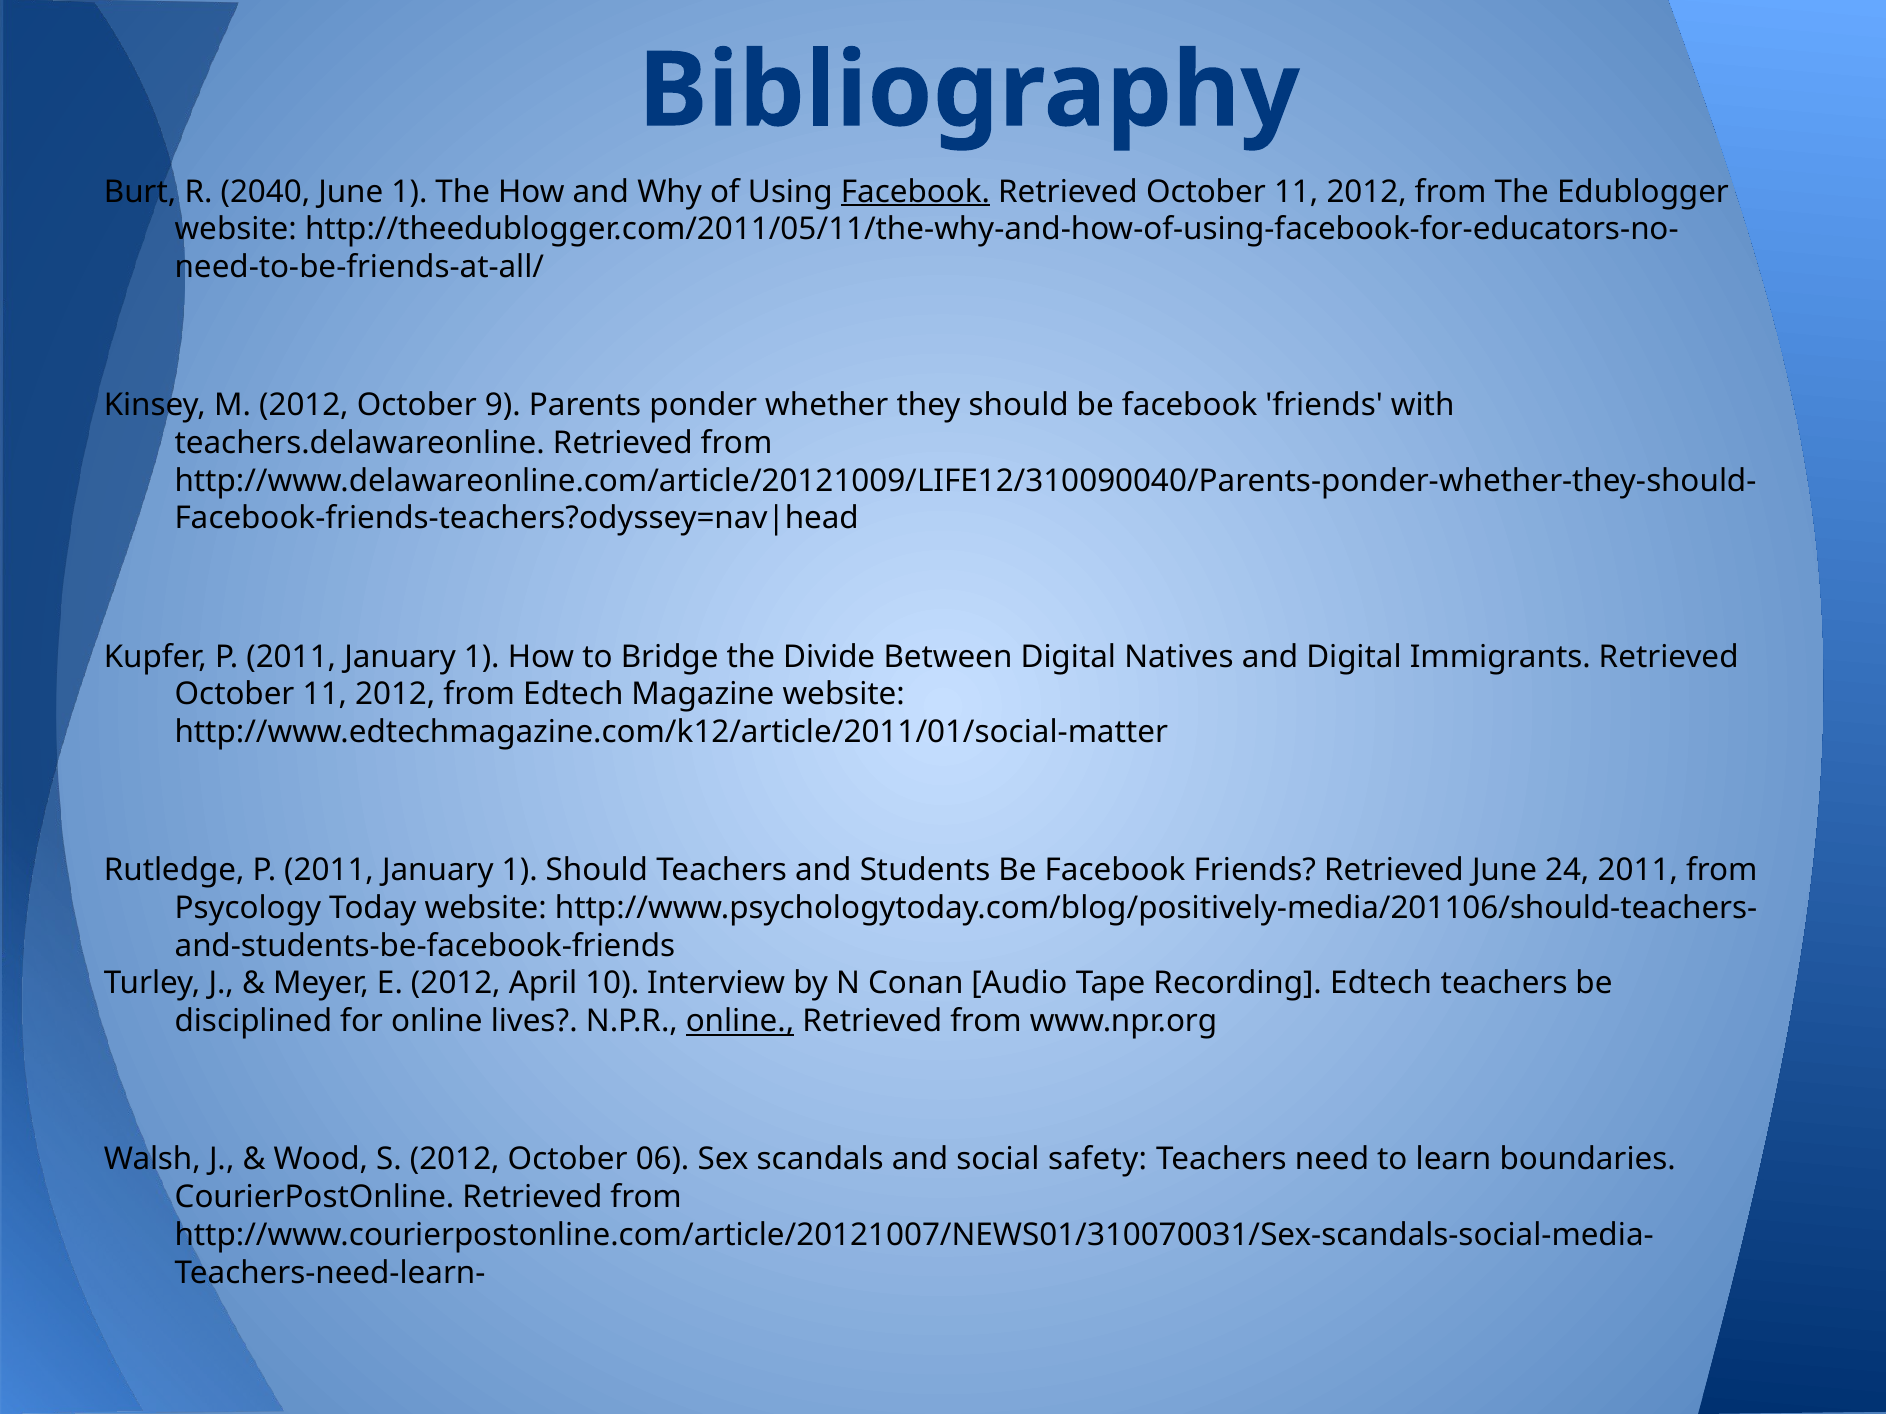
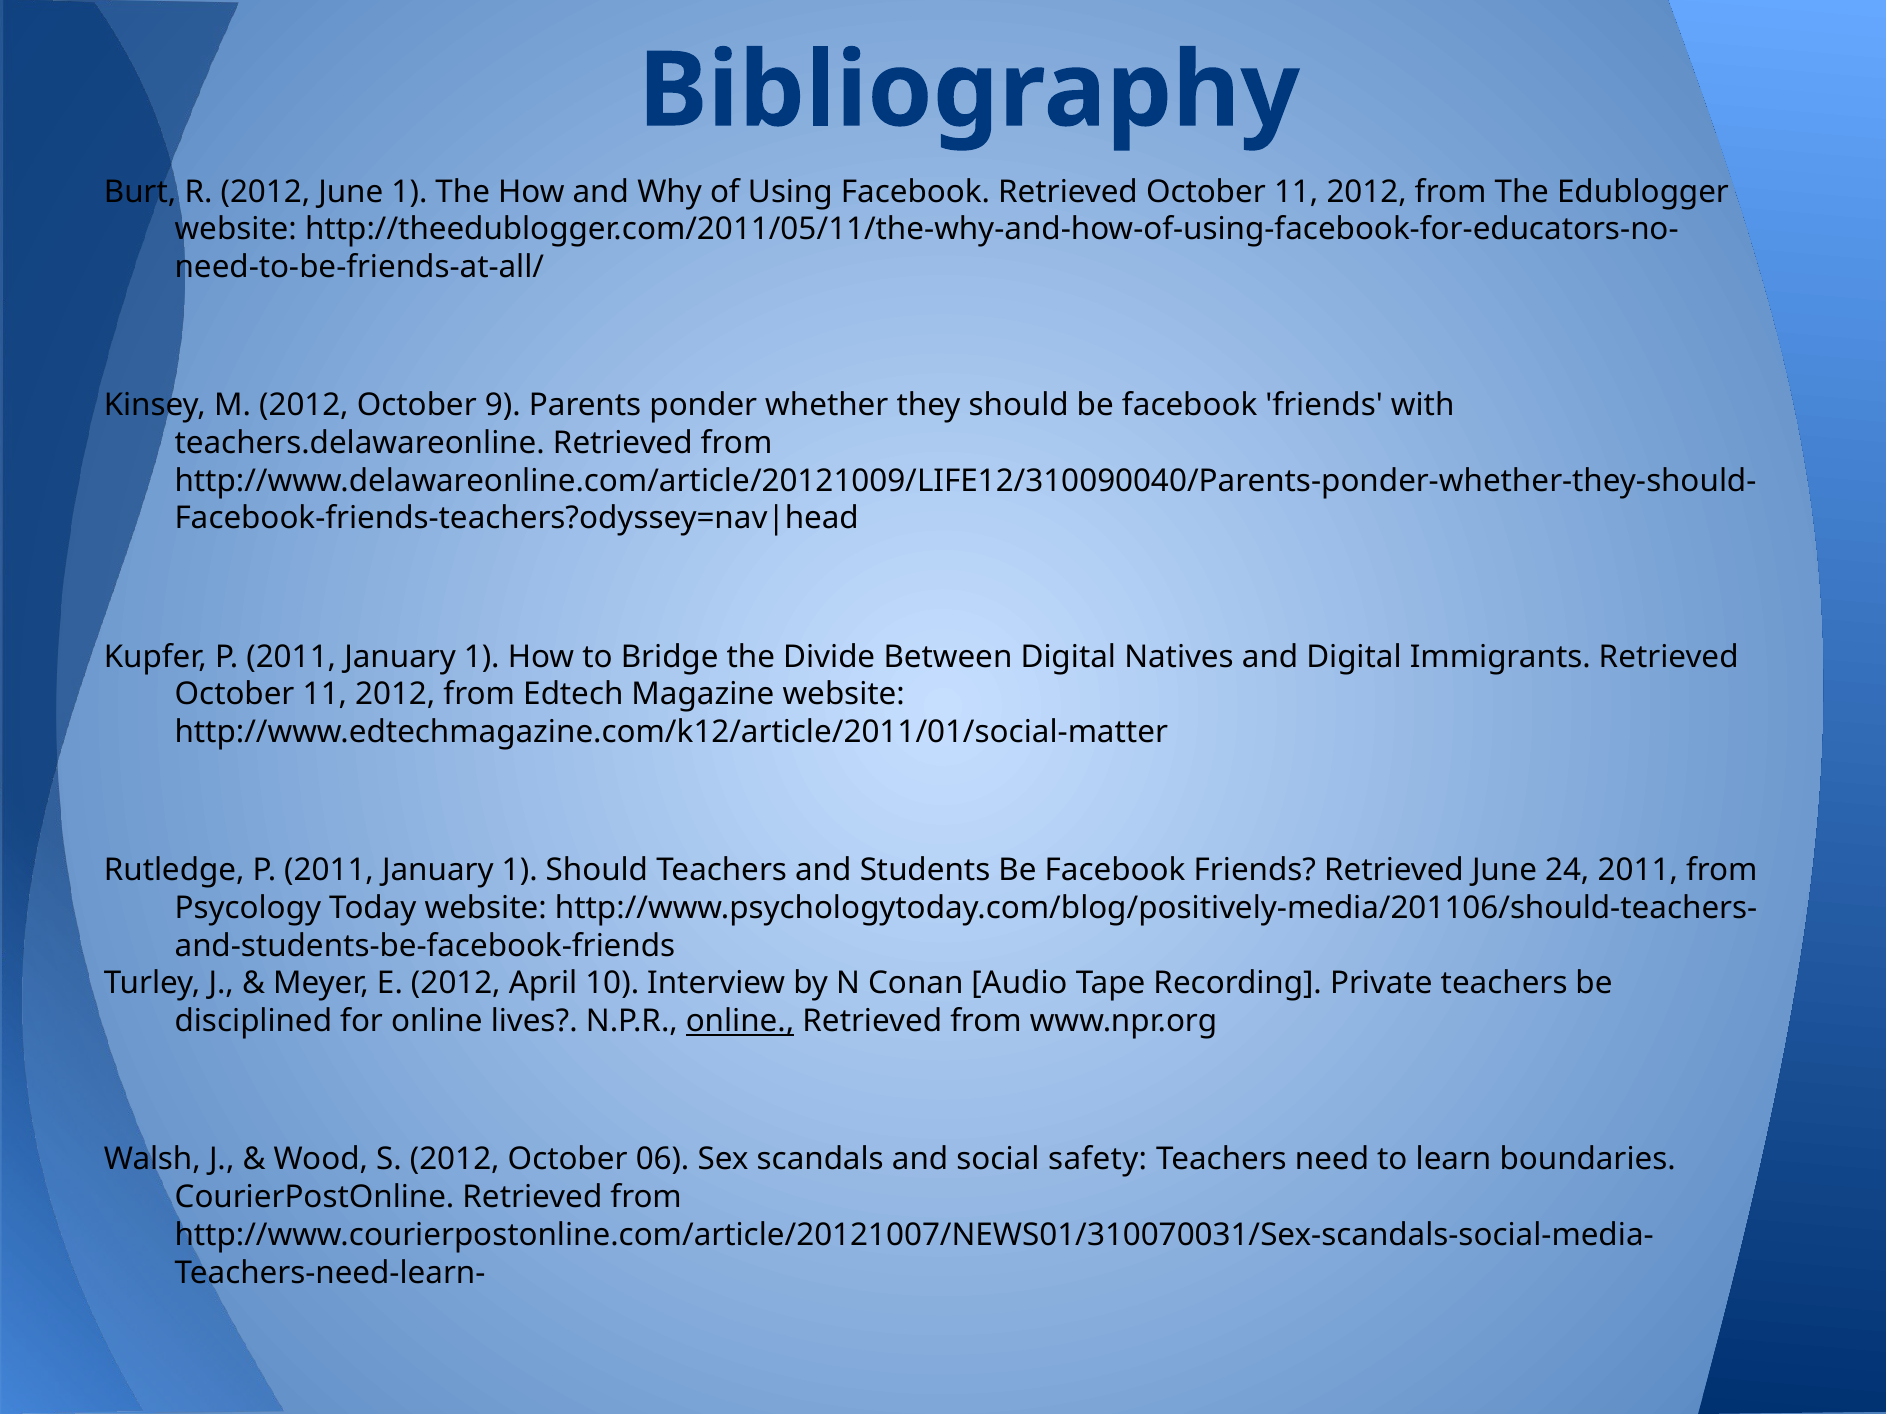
R 2040: 2040 -> 2012 (265, 192)
Facebook underline: present -> none (915, 192)
Recording Edtech: Edtech -> Private (1381, 984)
